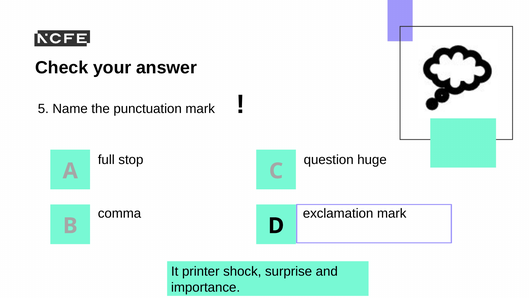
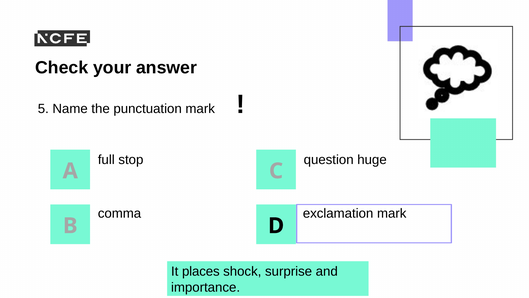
printer: printer -> places (201, 271)
